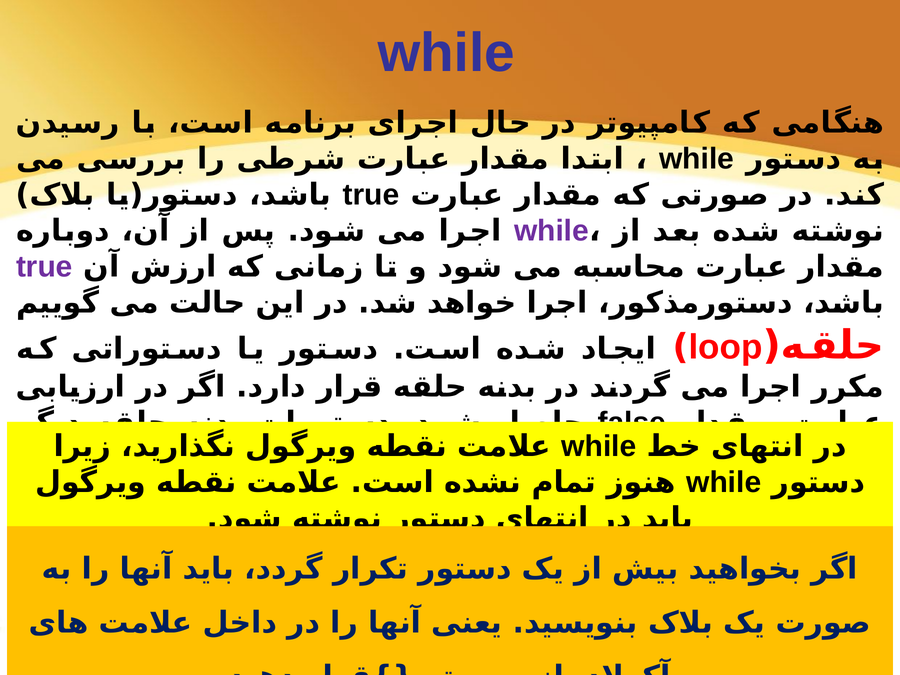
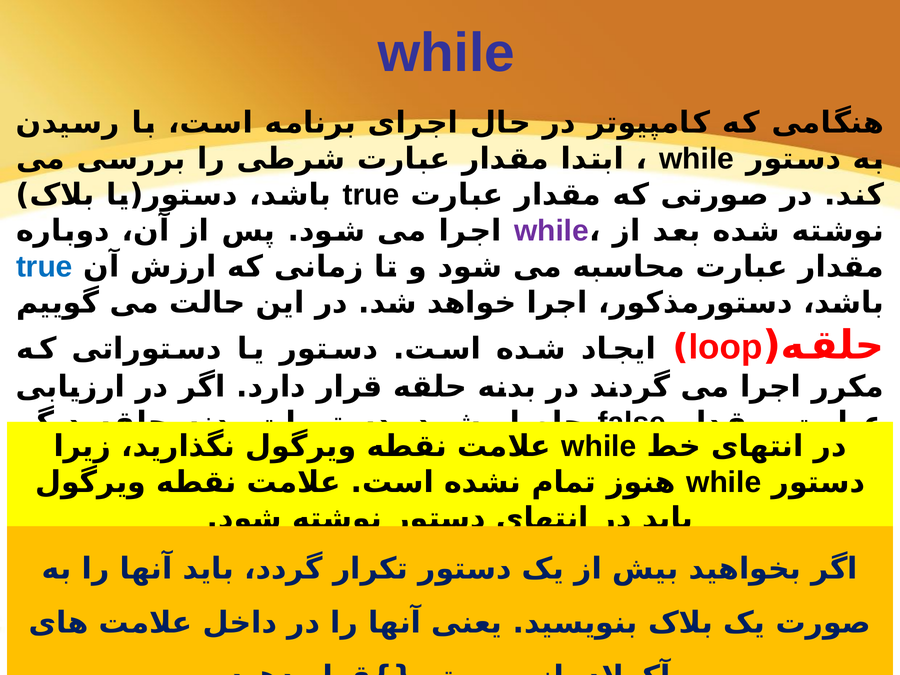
true colour: purple -> blue (44, 267)
